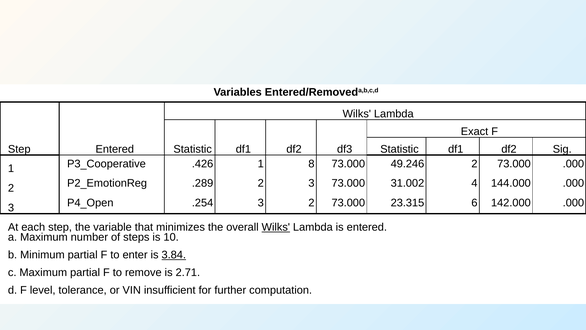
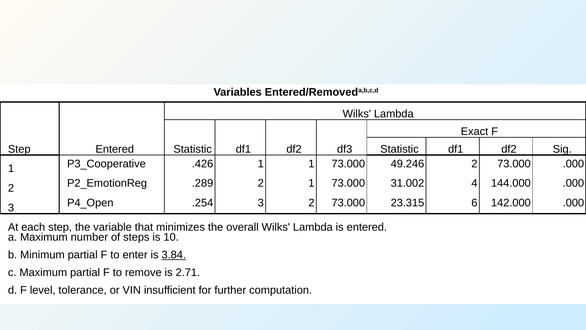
1 8: 8 -> 1 (311, 164)
2 3: 3 -> 1 (311, 183)
Wilks underline: present -> none (276, 227)
